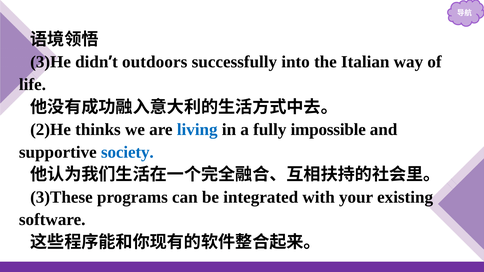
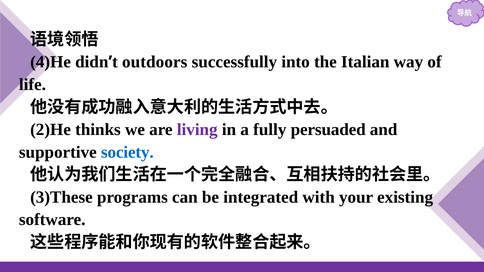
3)He: 3)He -> 4)He (51, 62)
living colour: blue -> purple (197, 130)
impossible: impossible -> persuaded (328, 130)
